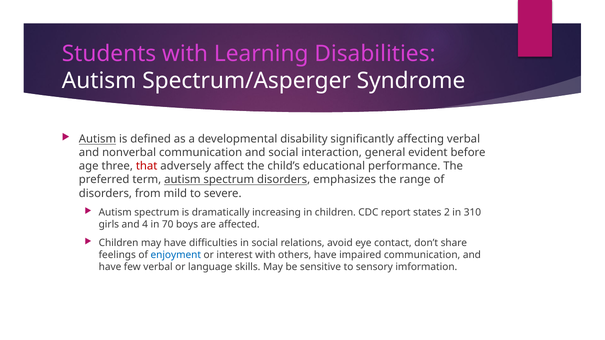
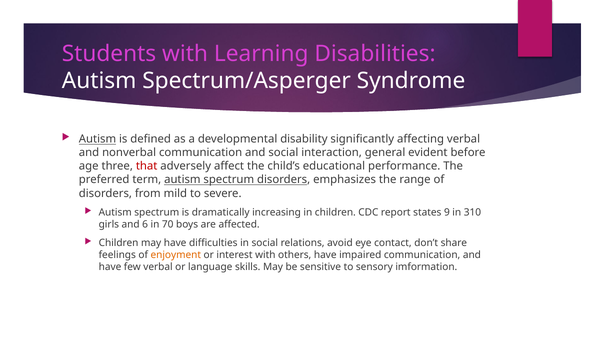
2: 2 -> 9 (447, 213)
4: 4 -> 6 (145, 225)
enjoyment colour: blue -> orange (176, 255)
